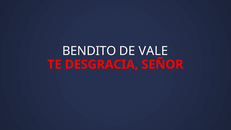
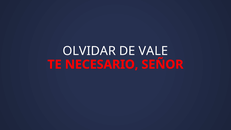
BENDITO: BENDITO -> OLVIDAR (89, 51)
DESGRACIA: DESGRACIA -> NECESARIO (102, 64)
